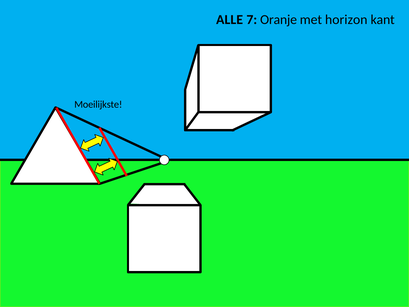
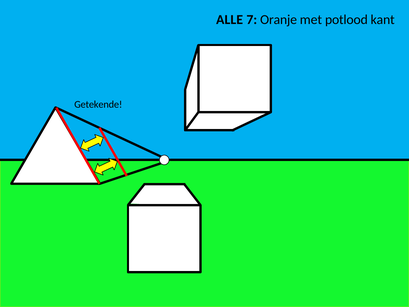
horizon: horizon -> potlood (346, 20)
Moeilijkste: Moeilijkste -> Getekende (98, 104)
